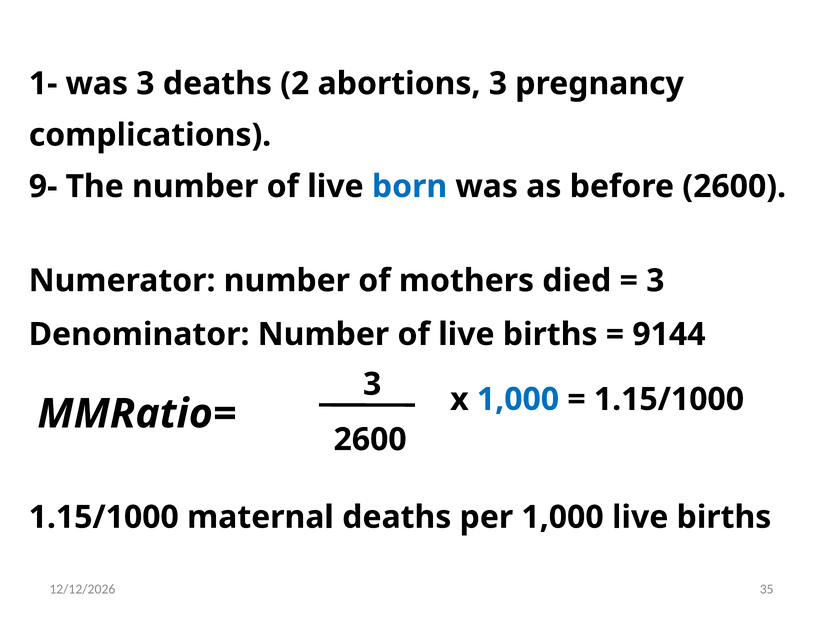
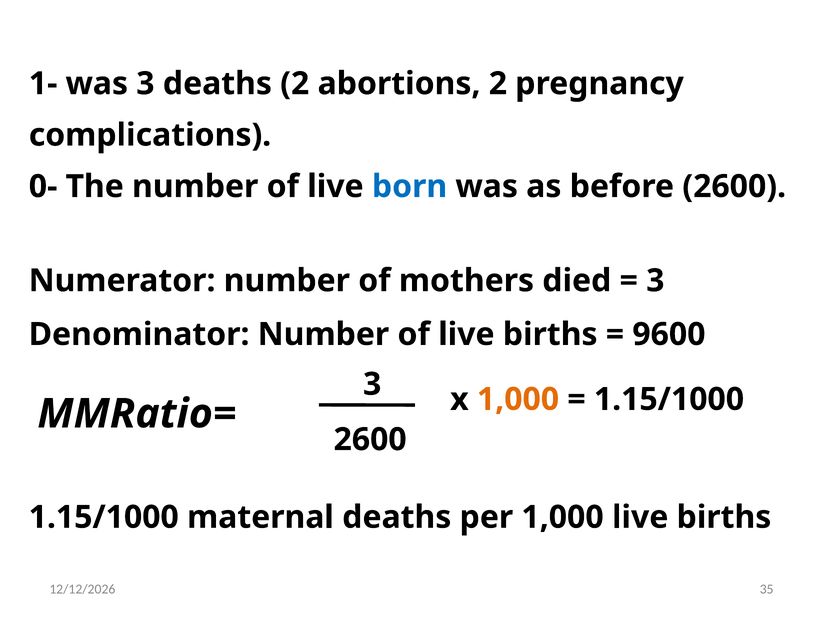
abortions 3: 3 -> 2 (498, 84)
9-: 9- -> 0- (43, 187)
9144: 9144 -> 9600 (669, 335)
1,000 colour: blue -> orange (518, 399)
